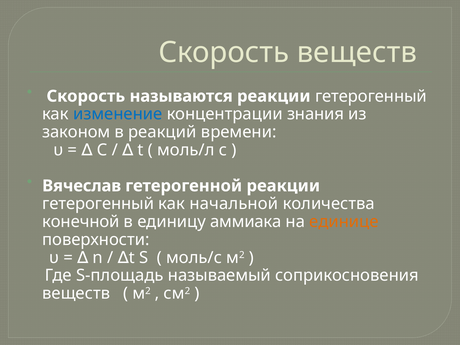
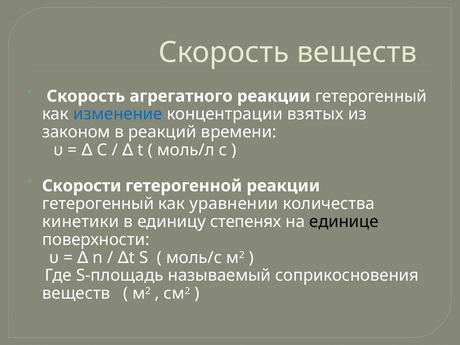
называются: называются -> агрегатного (181, 96)
знания: знания -> взятых (315, 114)
Вячеслав: Вячеслав -> Скорости (82, 186)
начальной: начальной -> уравнении (234, 204)
конечной: конечной -> кинетики (81, 222)
аммиака: аммиака -> степенях (246, 222)
единице colour: orange -> black (344, 222)
